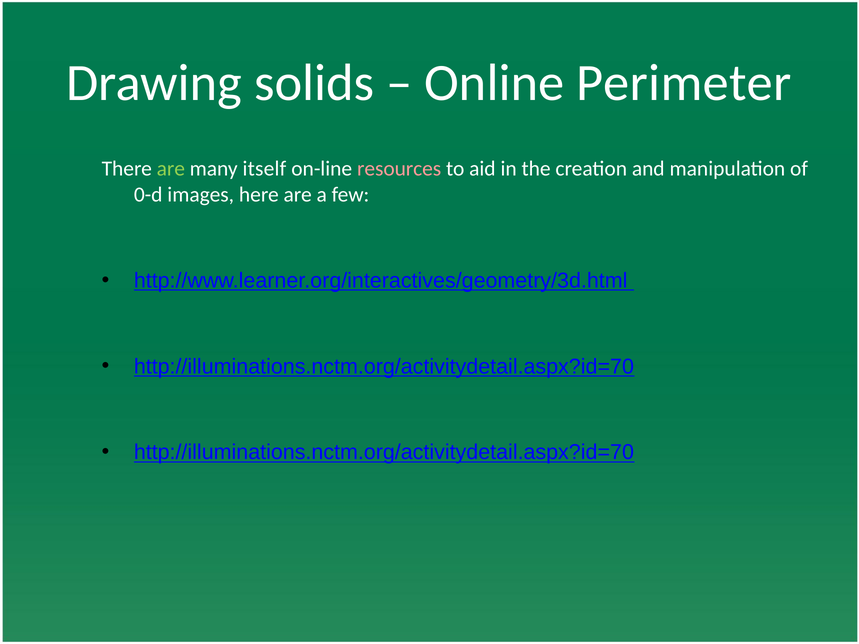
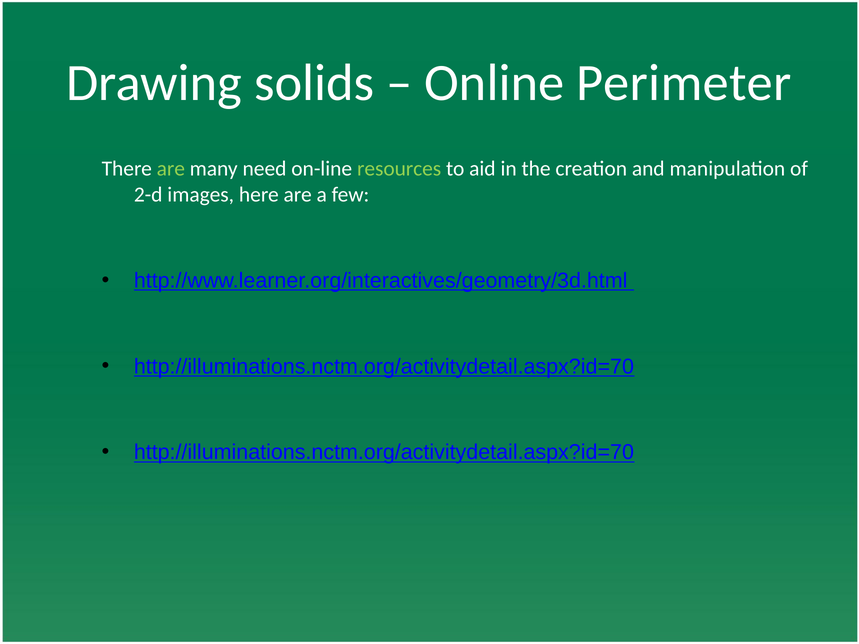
itself: itself -> need (265, 169)
resources colour: pink -> light green (399, 169)
0-d: 0-d -> 2-d (148, 195)
